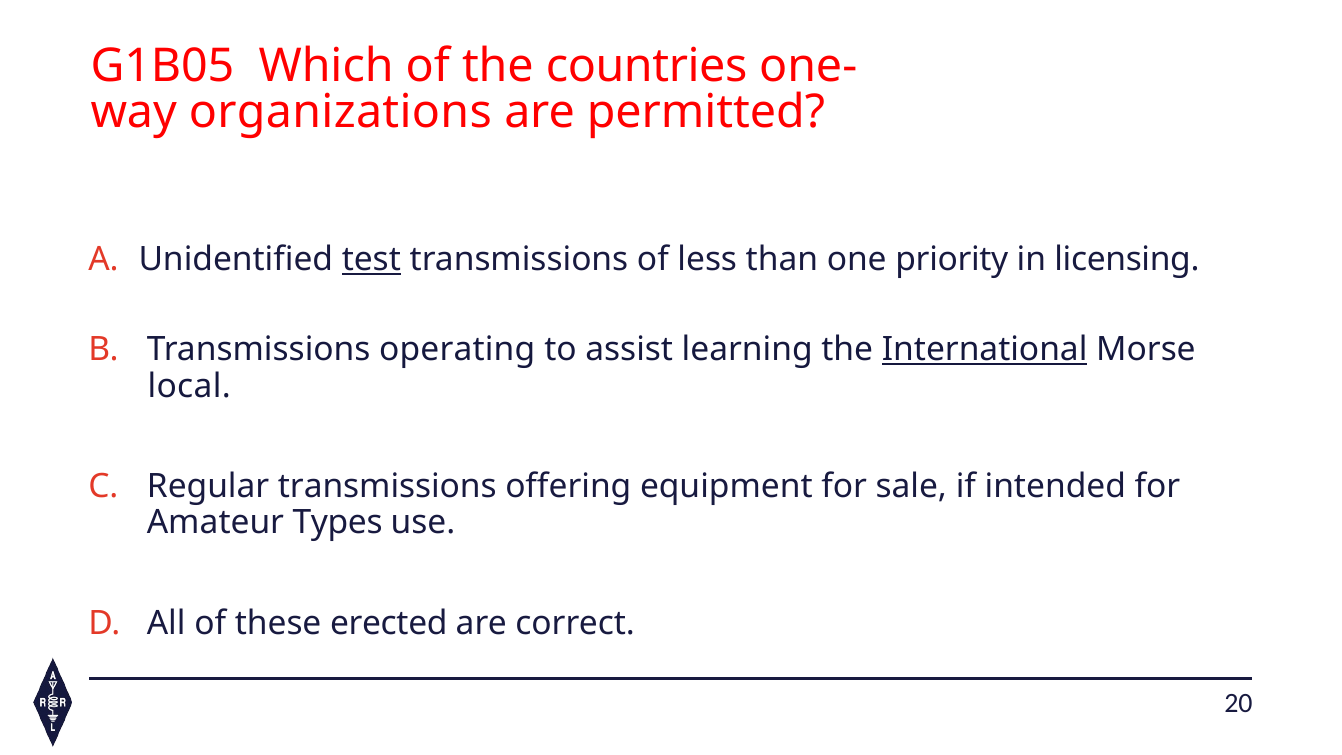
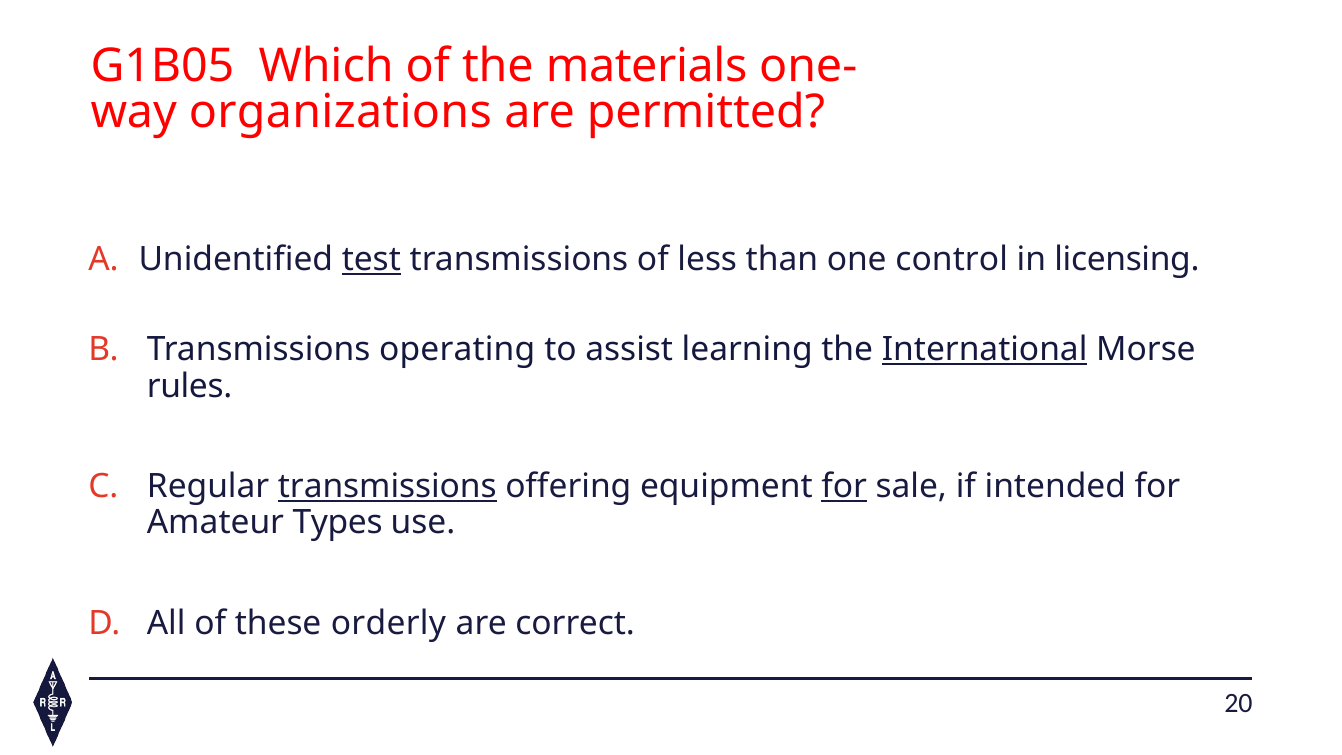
countries: countries -> materials (647, 66)
priority: priority -> control (952, 259)
local: local -> rules (190, 386)
transmissions underline: none -> present (387, 486)
for underline: none -> present (844, 486)
erected: erected -> orderly (388, 623)
